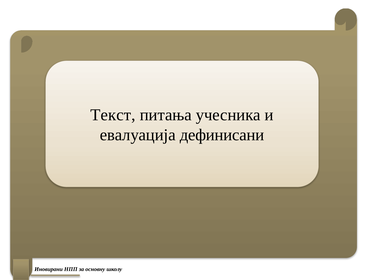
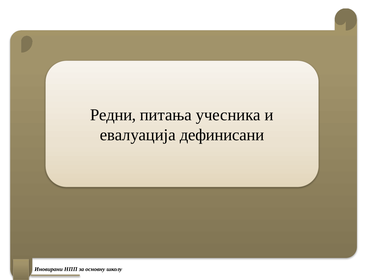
Текст: Текст -> Редни (113, 115)
